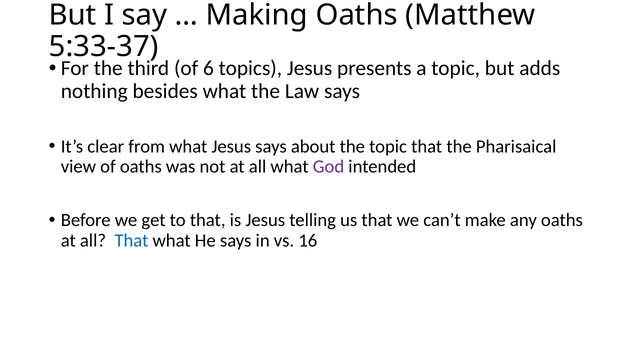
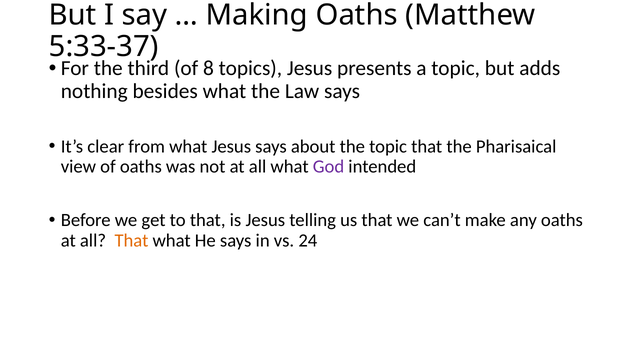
6: 6 -> 8 (208, 68)
That colour: blue -> orange (131, 240)
16: 16 -> 24 (308, 240)
